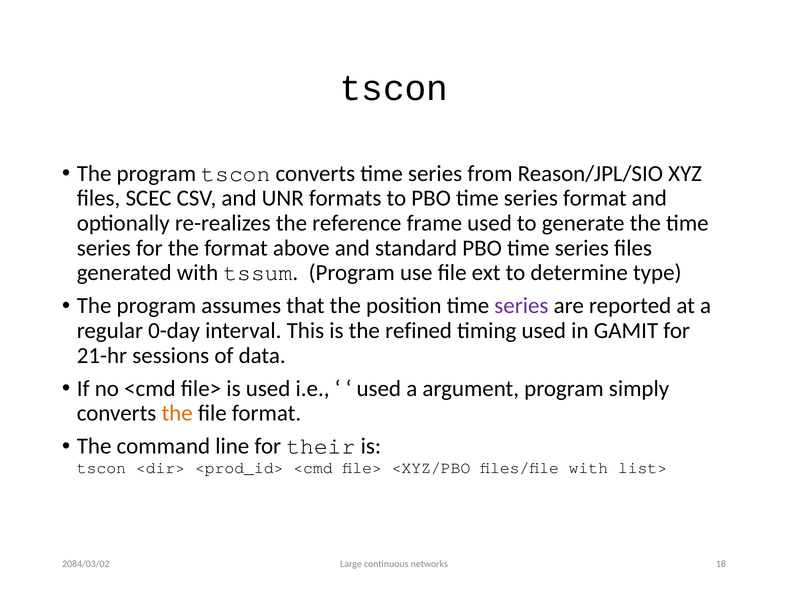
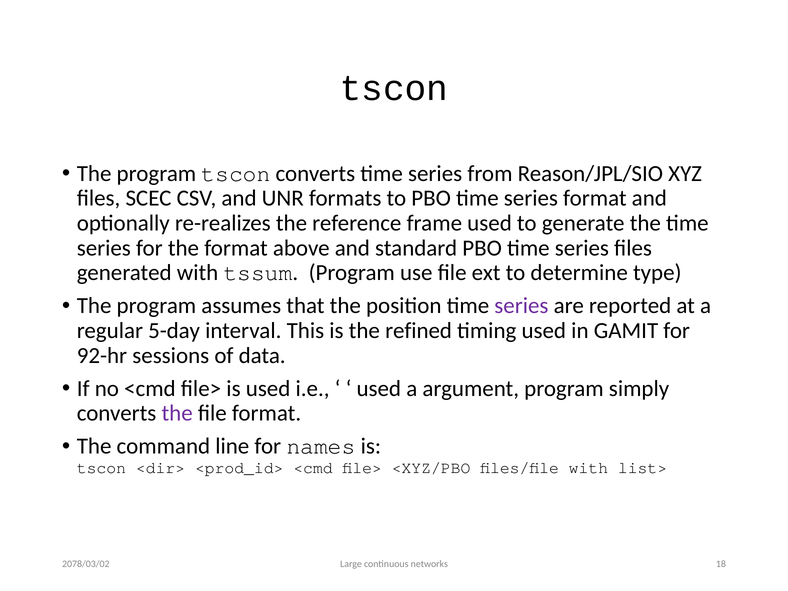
0-day: 0-day -> 5-day (174, 331)
21-hr: 21-hr -> 92-hr (102, 355)
the colour: orange -> purple (177, 413)
their: their -> names (321, 446)
2084/03/02: 2084/03/02 -> 2078/03/02 (86, 564)
